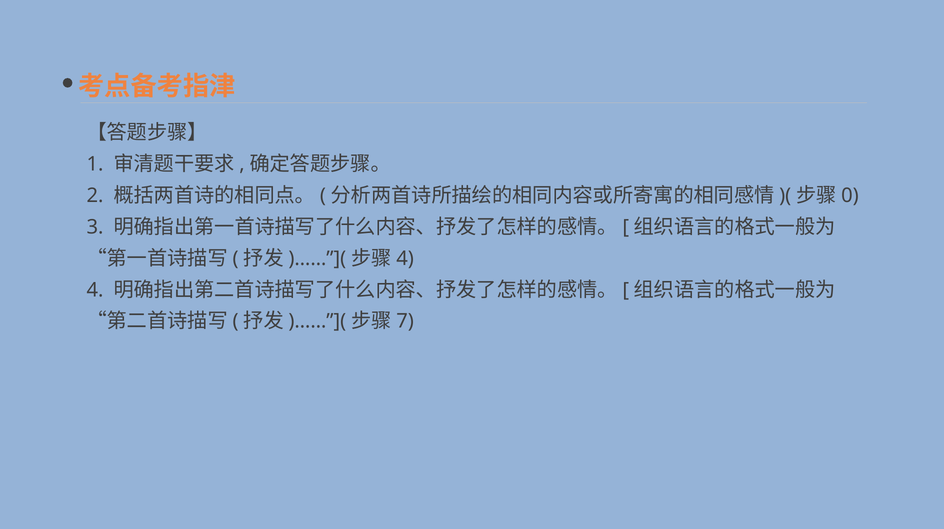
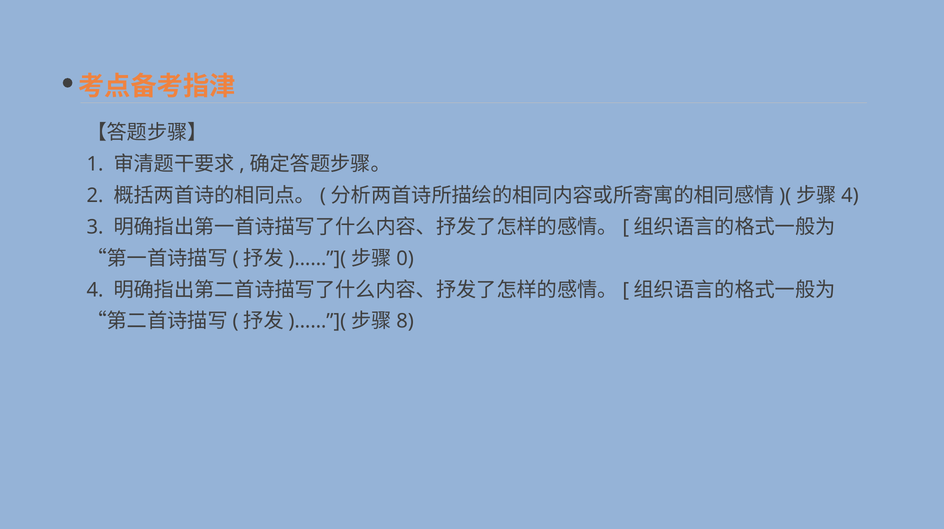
0: 0 -> 4 (850, 196)
4: 4 -> 0 (405, 259)
7: 7 -> 8 (405, 321)
